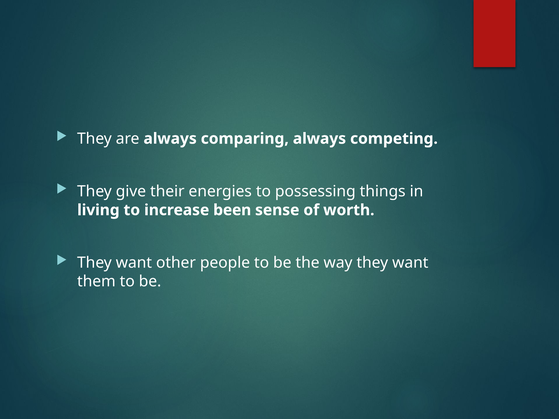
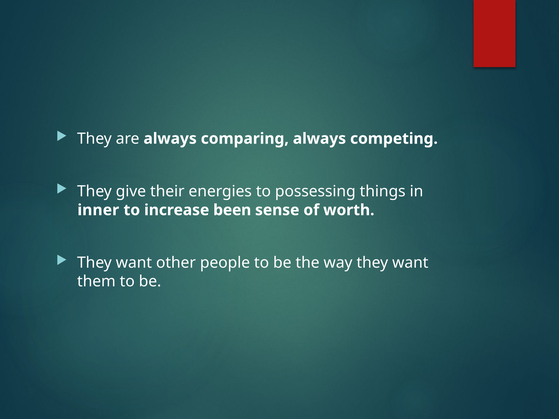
living: living -> inner (98, 210)
